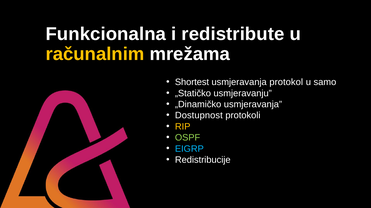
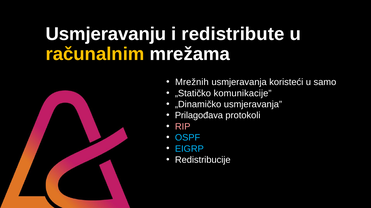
Funkcionalna: Funkcionalna -> Usmjeravanju (106, 34)
Shortest: Shortest -> Mrežnih (192, 82)
protokol: protokol -> koristeći (286, 82)
usmjeravanju: usmjeravanju -> komunikacije (243, 94)
Dostupnost: Dostupnost -> Prilagođava (199, 116)
RIP colour: yellow -> pink (183, 127)
OSPF colour: light green -> light blue (188, 138)
